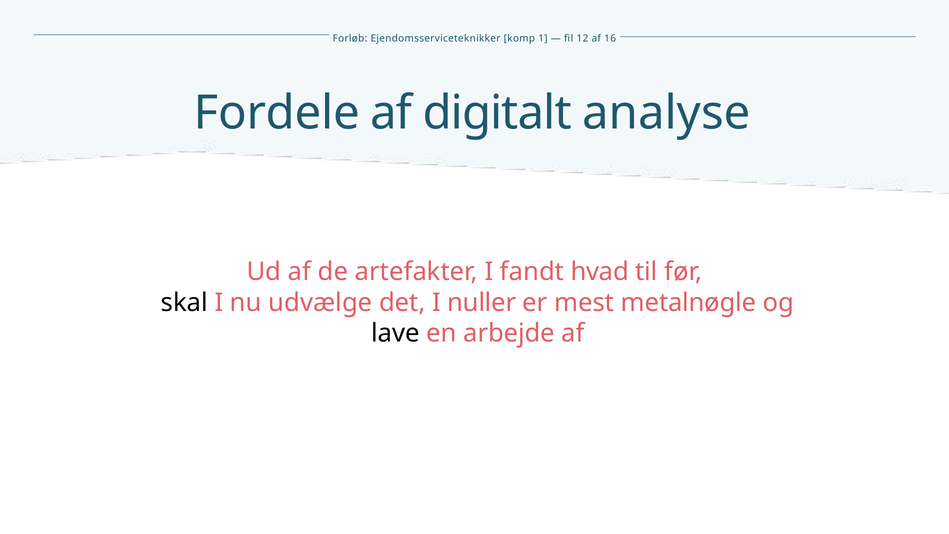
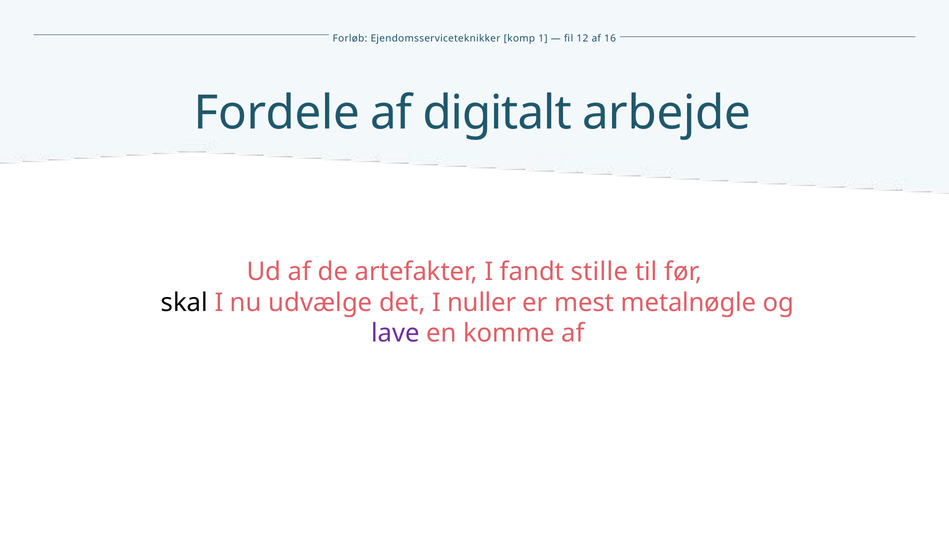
analyse: analyse -> arbejde (667, 113)
hvad: hvad -> stille (599, 272)
lave colour: black -> purple (395, 333)
arbejde: arbejde -> komme (509, 333)
